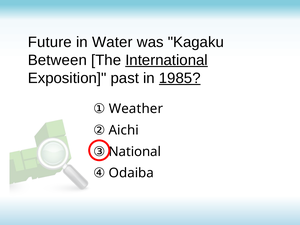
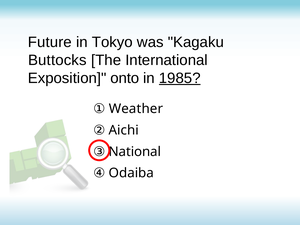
Water: Water -> Tokyo (112, 42)
Between: Between -> Buttocks (57, 60)
International underline: present -> none (167, 60)
past: past -> onto (125, 78)
